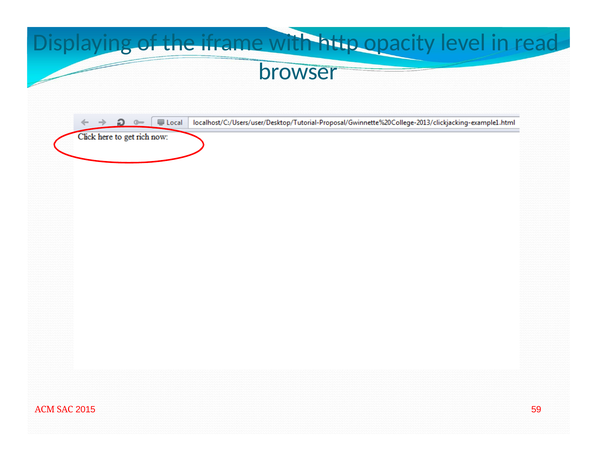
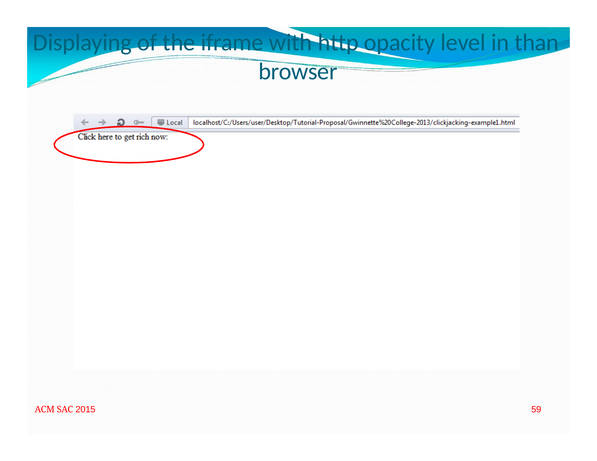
read: read -> than (537, 43)
